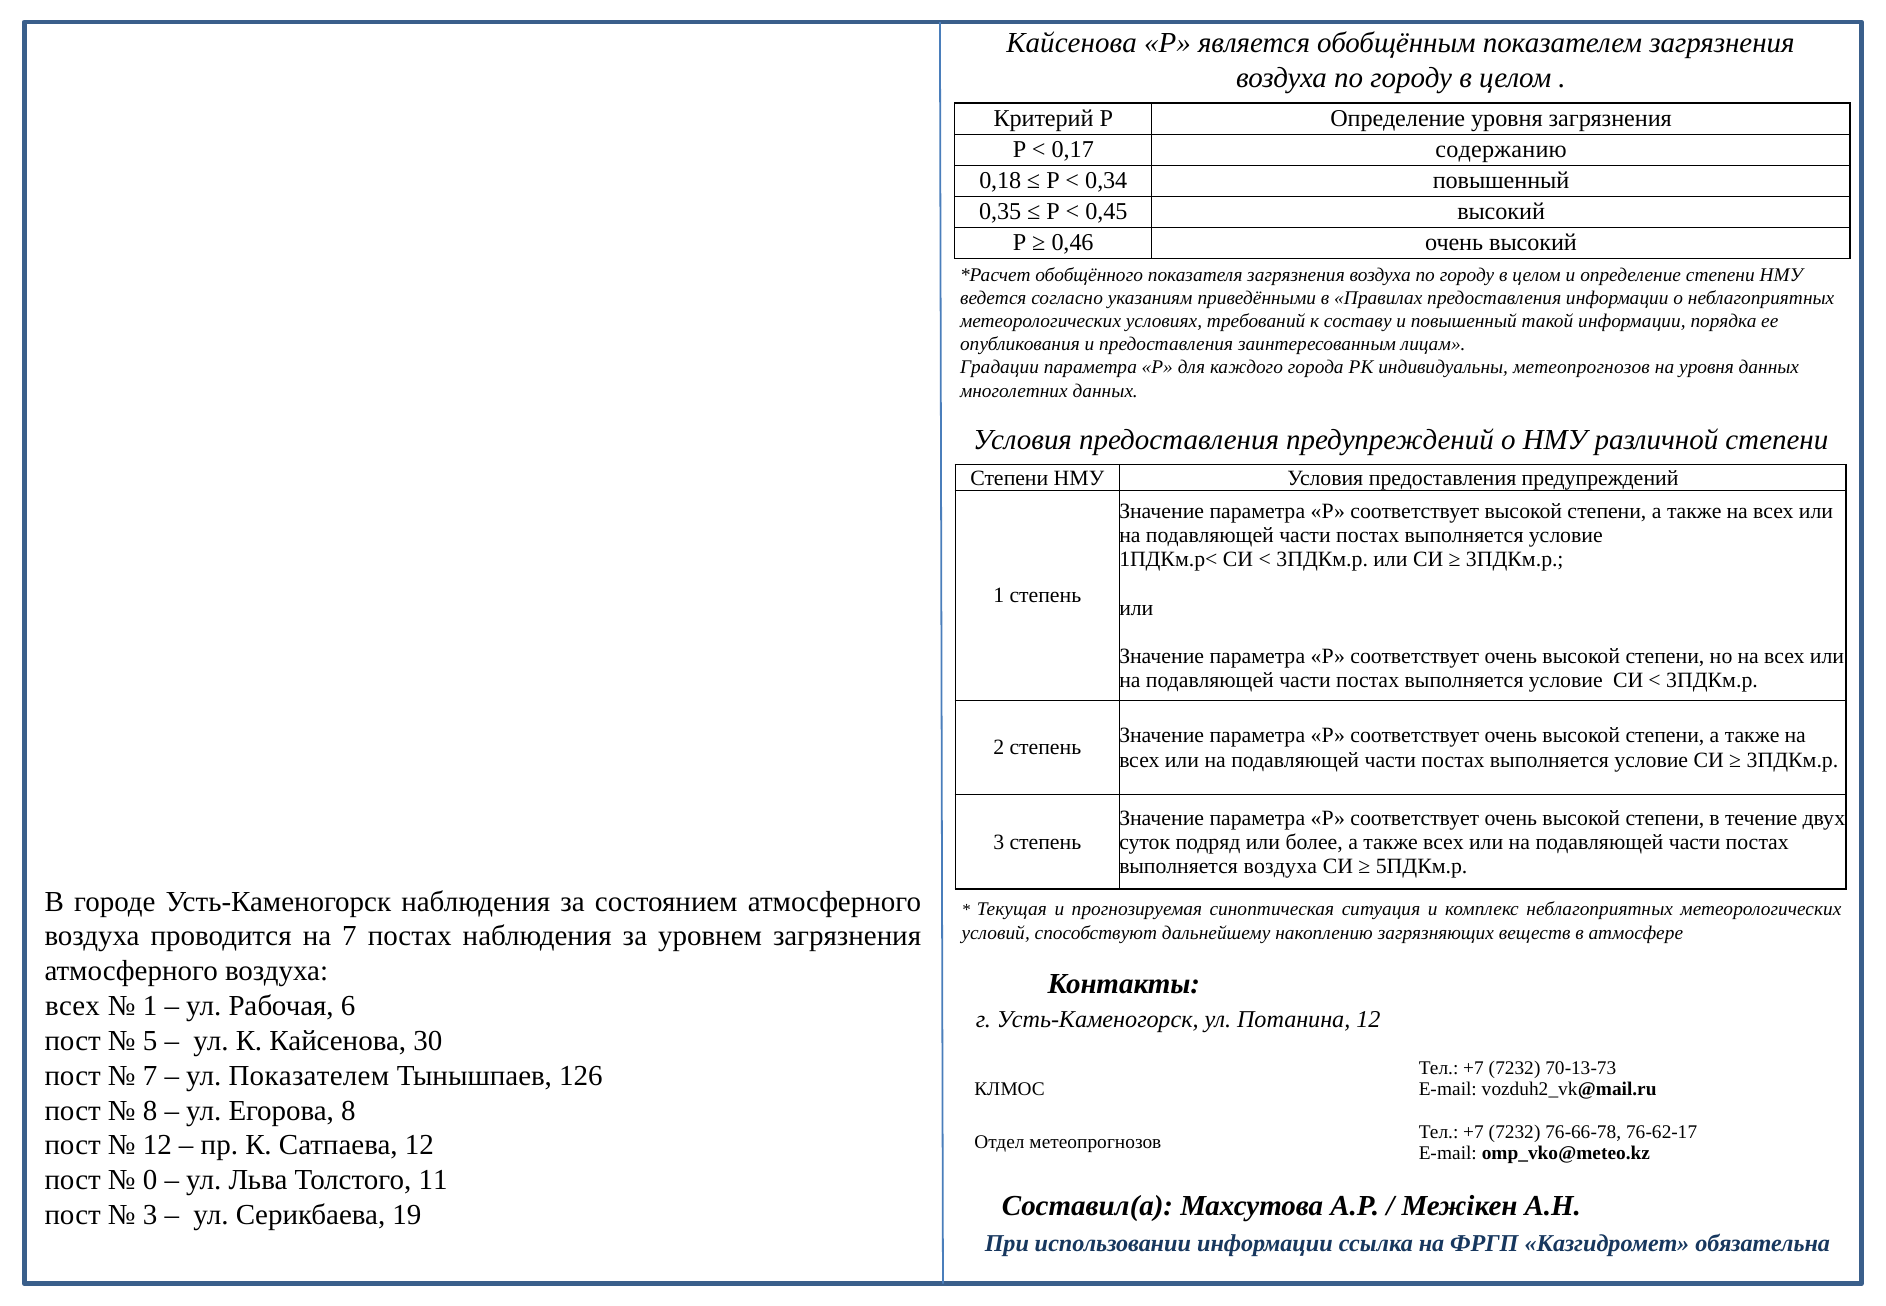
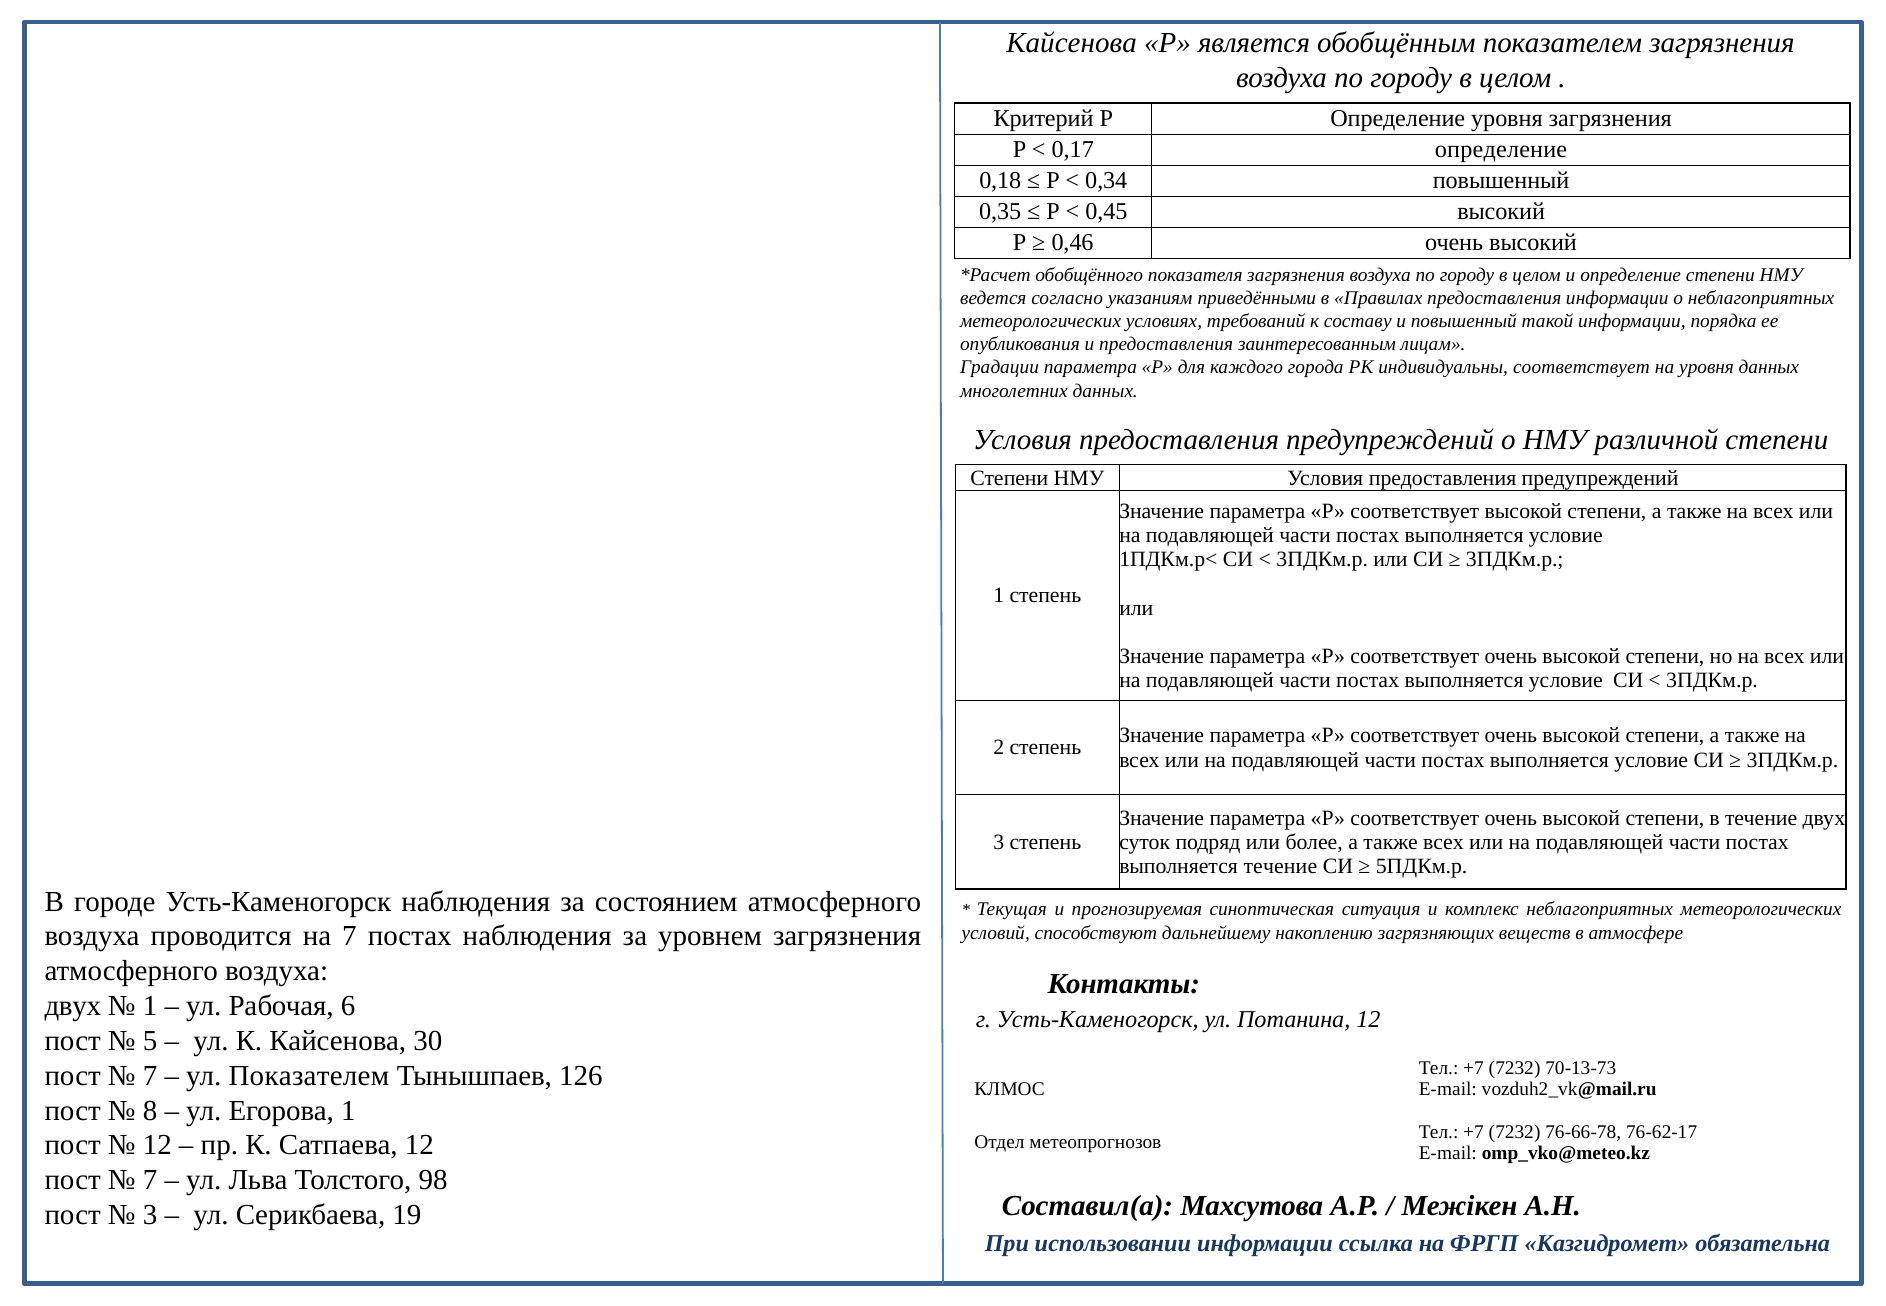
0,17 содержанию: содержанию -> определение (1501, 149)
индивидуальны метеопрогнозов: метеопрогнозов -> соответствует (1581, 368)
выполняется воздуха: воздуха -> течение (1280, 866)
всех: всех -> двух (73, 1006)
Егорова 8: 8 -> 1 (348, 1110)
0: 0 -> 7 (150, 1180)
11: 11 -> 98 (433, 1180)
